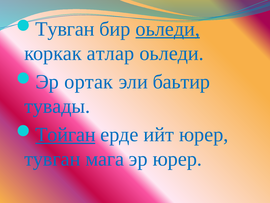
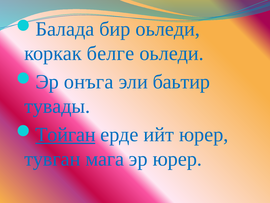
Тувган: Тувган -> Балада (65, 29)
оьледи underline: present -> none (168, 29)
атлар: атлар -> белге (110, 53)
ортак: ортак -> онъга (89, 82)
